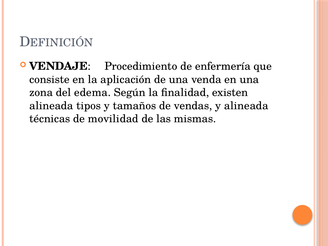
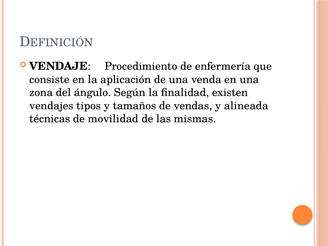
edema: edema -> ángulo (93, 93)
alineada: alineada -> vendajes (51, 106)
